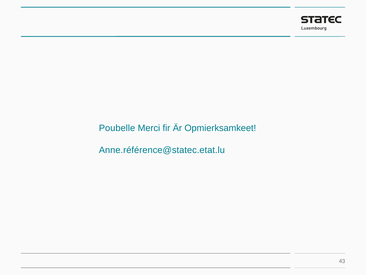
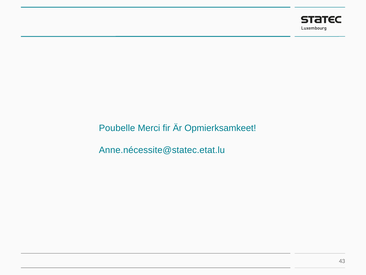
Anne.référence@statec.etat.lu: Anne.référence@statec.etat.lu -> Anne.nécessite@statec.etat.lu (162, 150)
